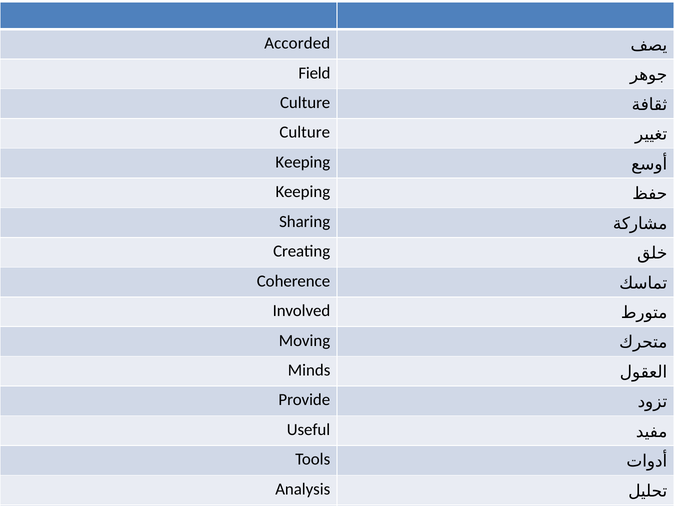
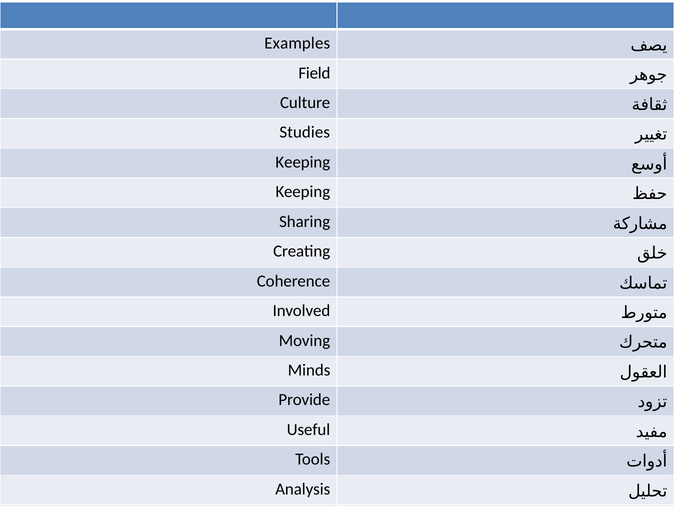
Accorded: Accorded -> Examples (297, 43)
Culture: Culture -> Studies (305, 132)
